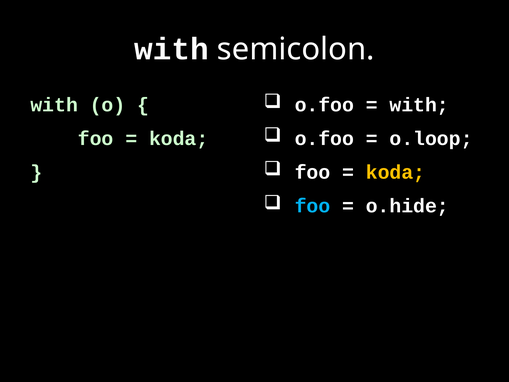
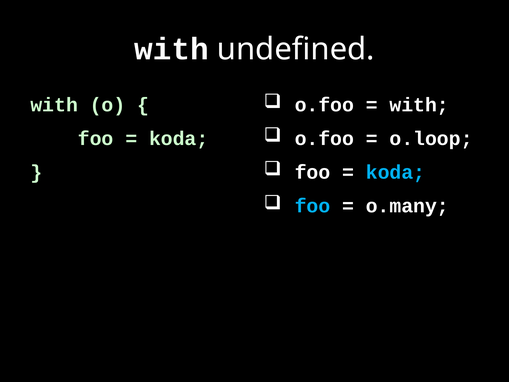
semicolon: semicolon -> undefined (296, 49)
koda colour: yellow -> light blue (395, 172)
o.hide: o.hide -> o.many (407, 206)
